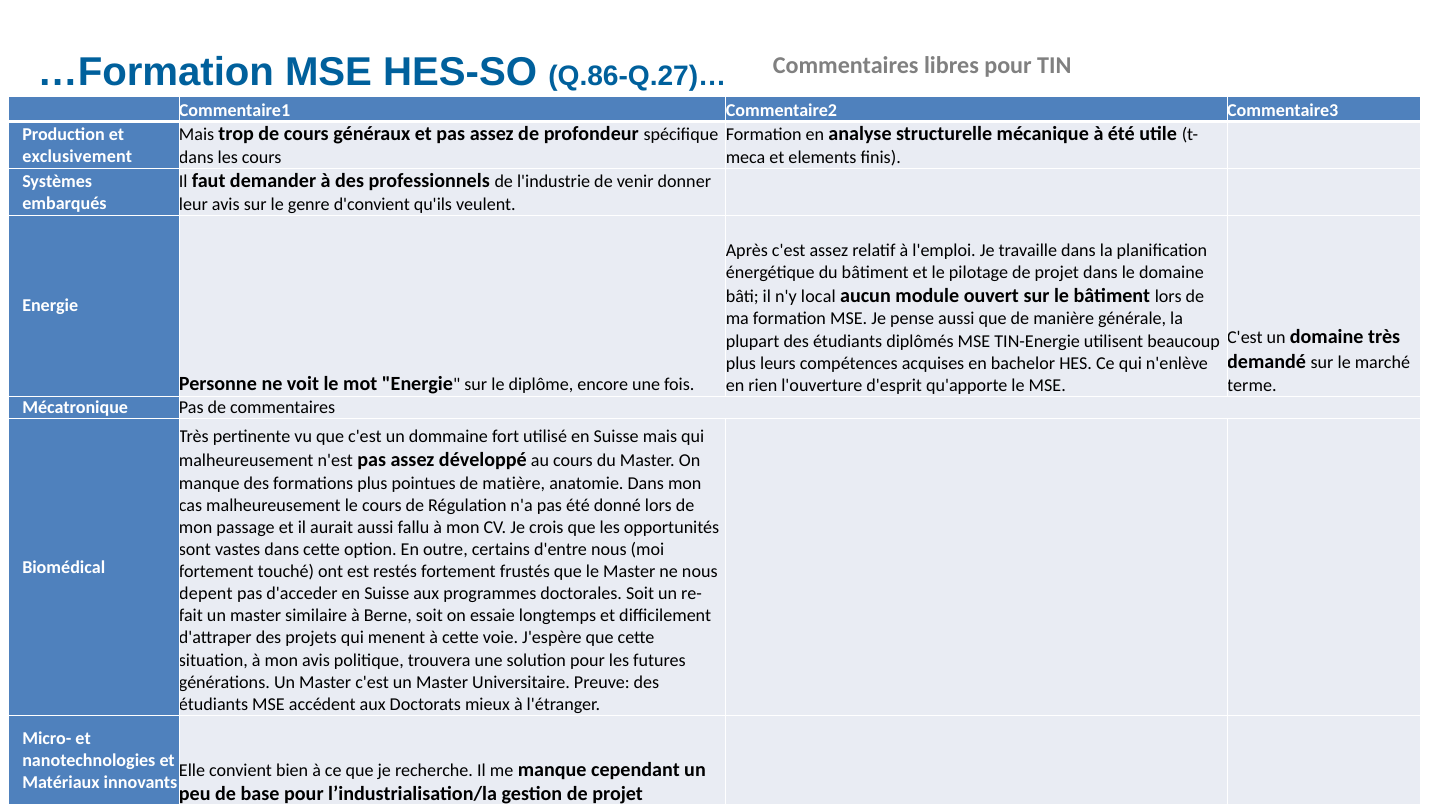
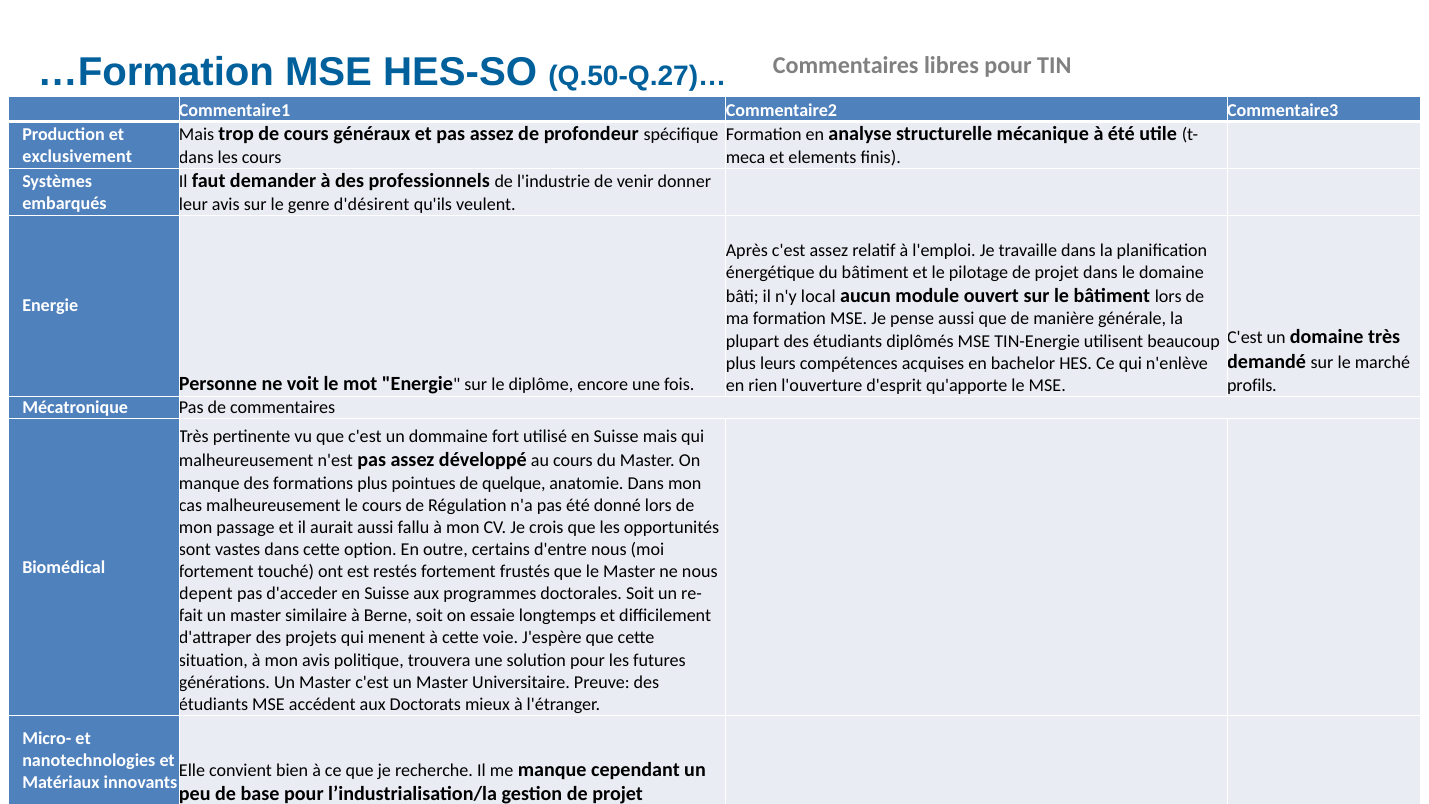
Q.86-Q.27)…: Q.86-Q.27)… -> Q.50-Q.27)… (637, 77)
d'convient: d'convient -> d'désirent (372, 204)
terme: terme -> profils (1252, 385)
matière: matière -> quelque (514, 483)
